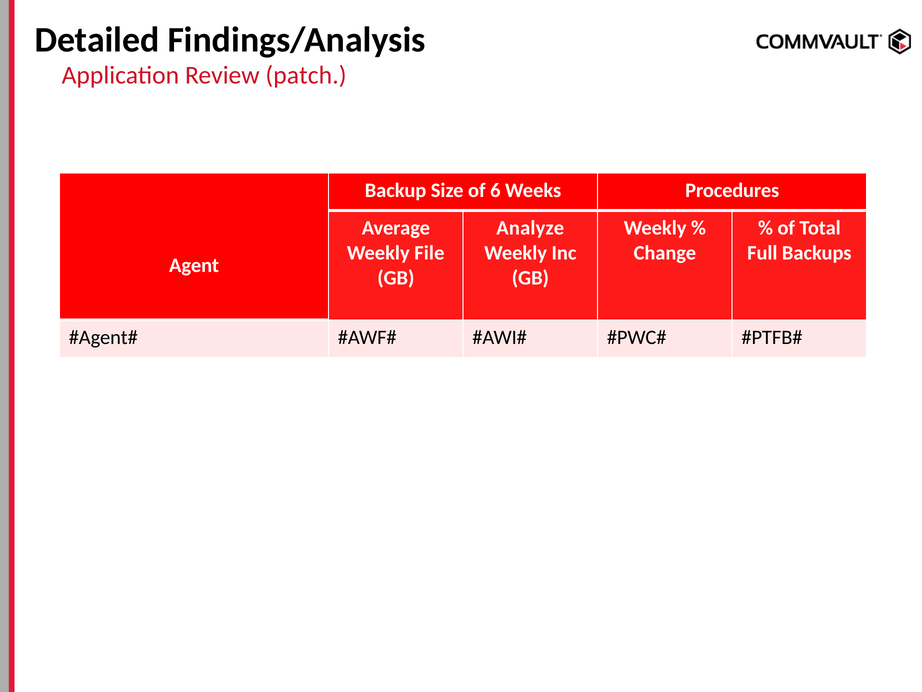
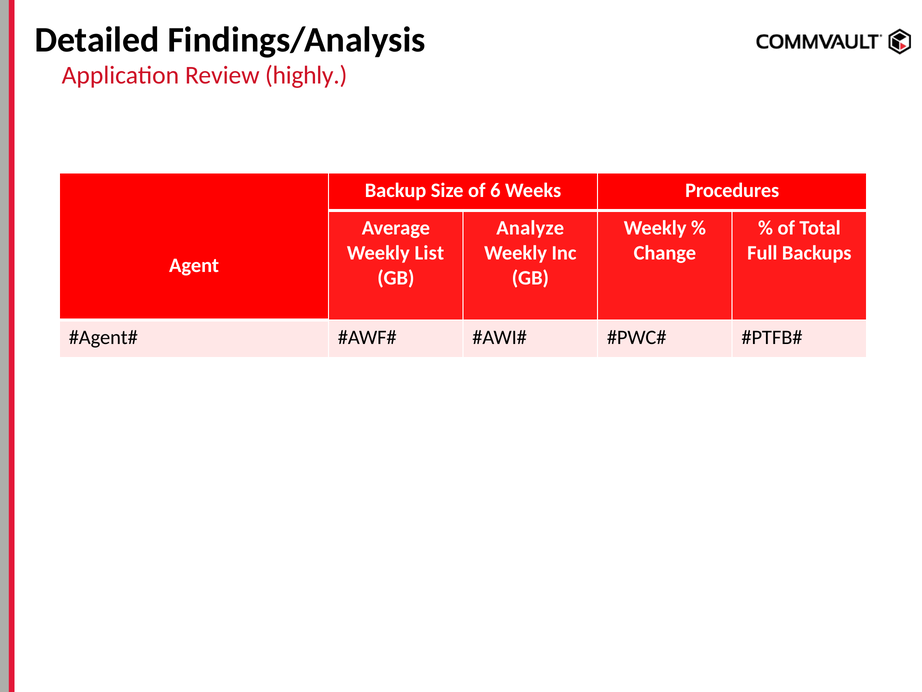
patch: patch -> highly (306, 75)
File: File -> List (429, 253)
